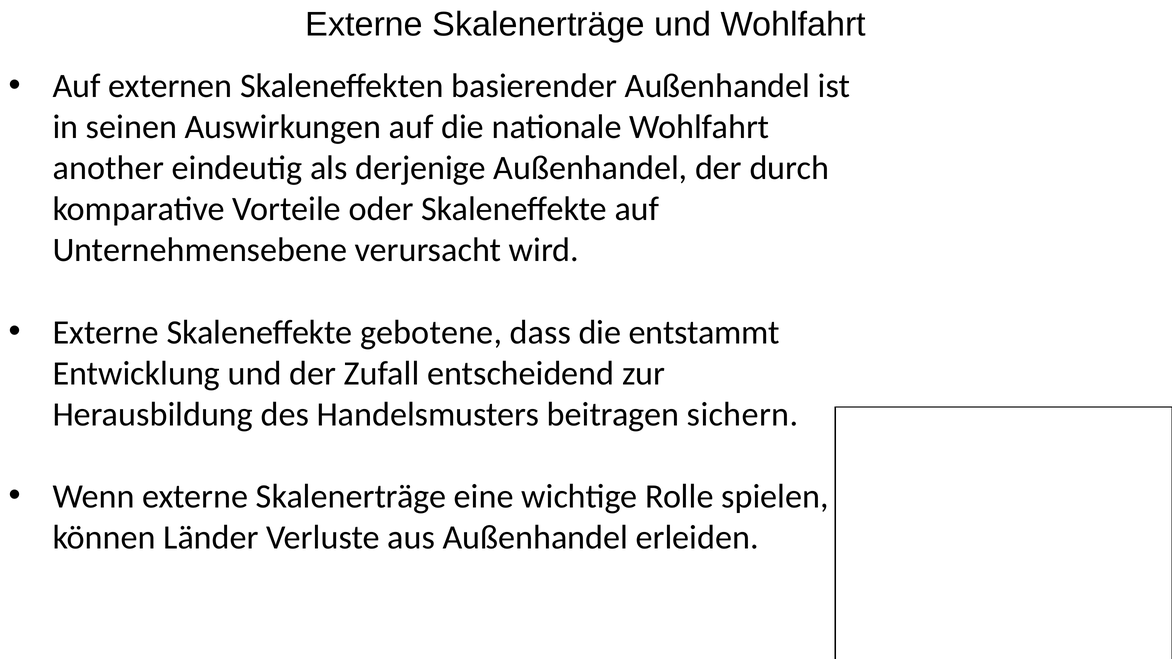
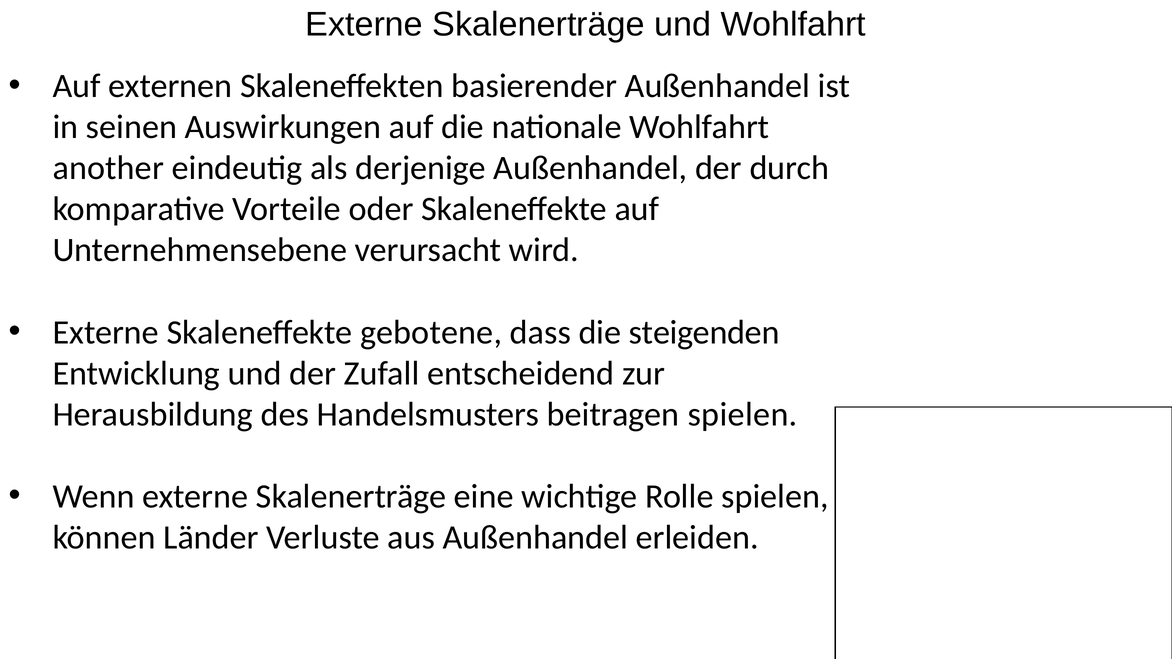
entstammt: entstammt -> steigenden (704, 332)
beitragen sichern: sichern -> spielen (743, 414)
